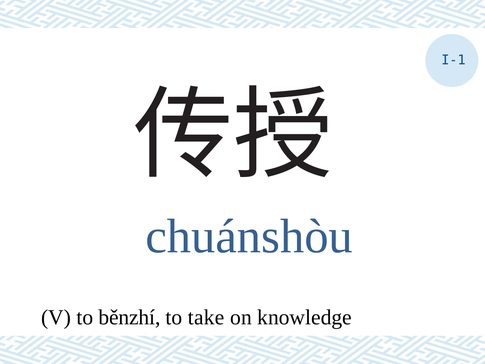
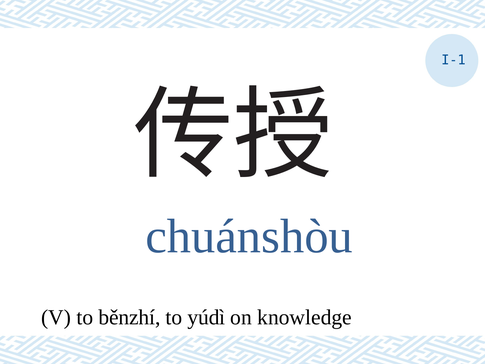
take: take -> yúdì (206, 317)
